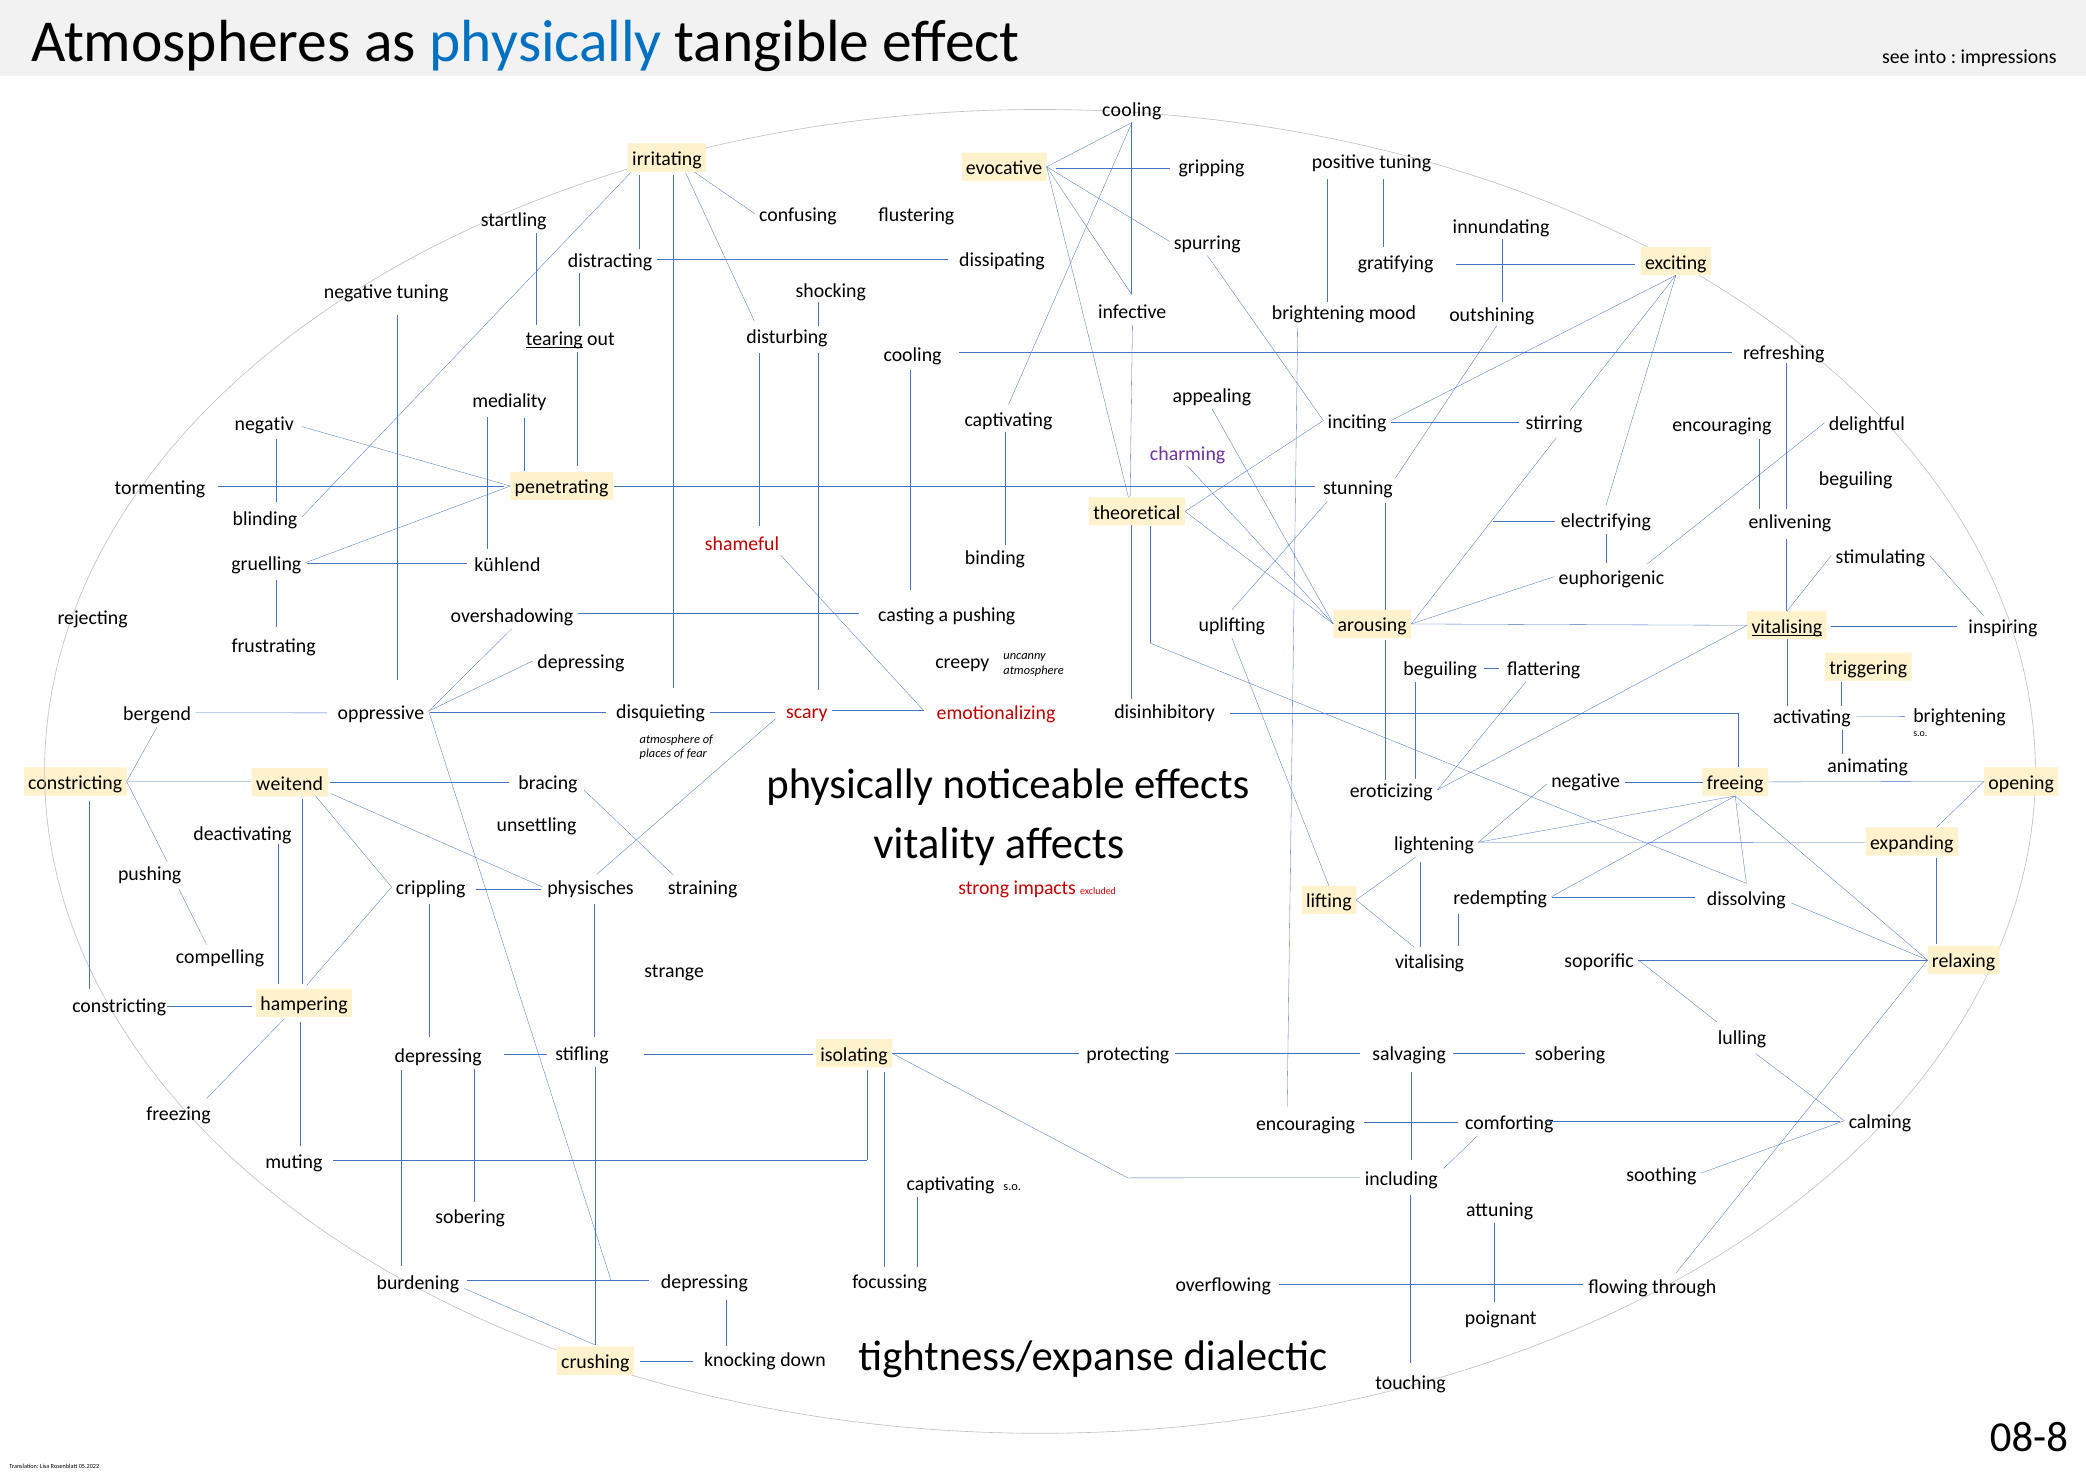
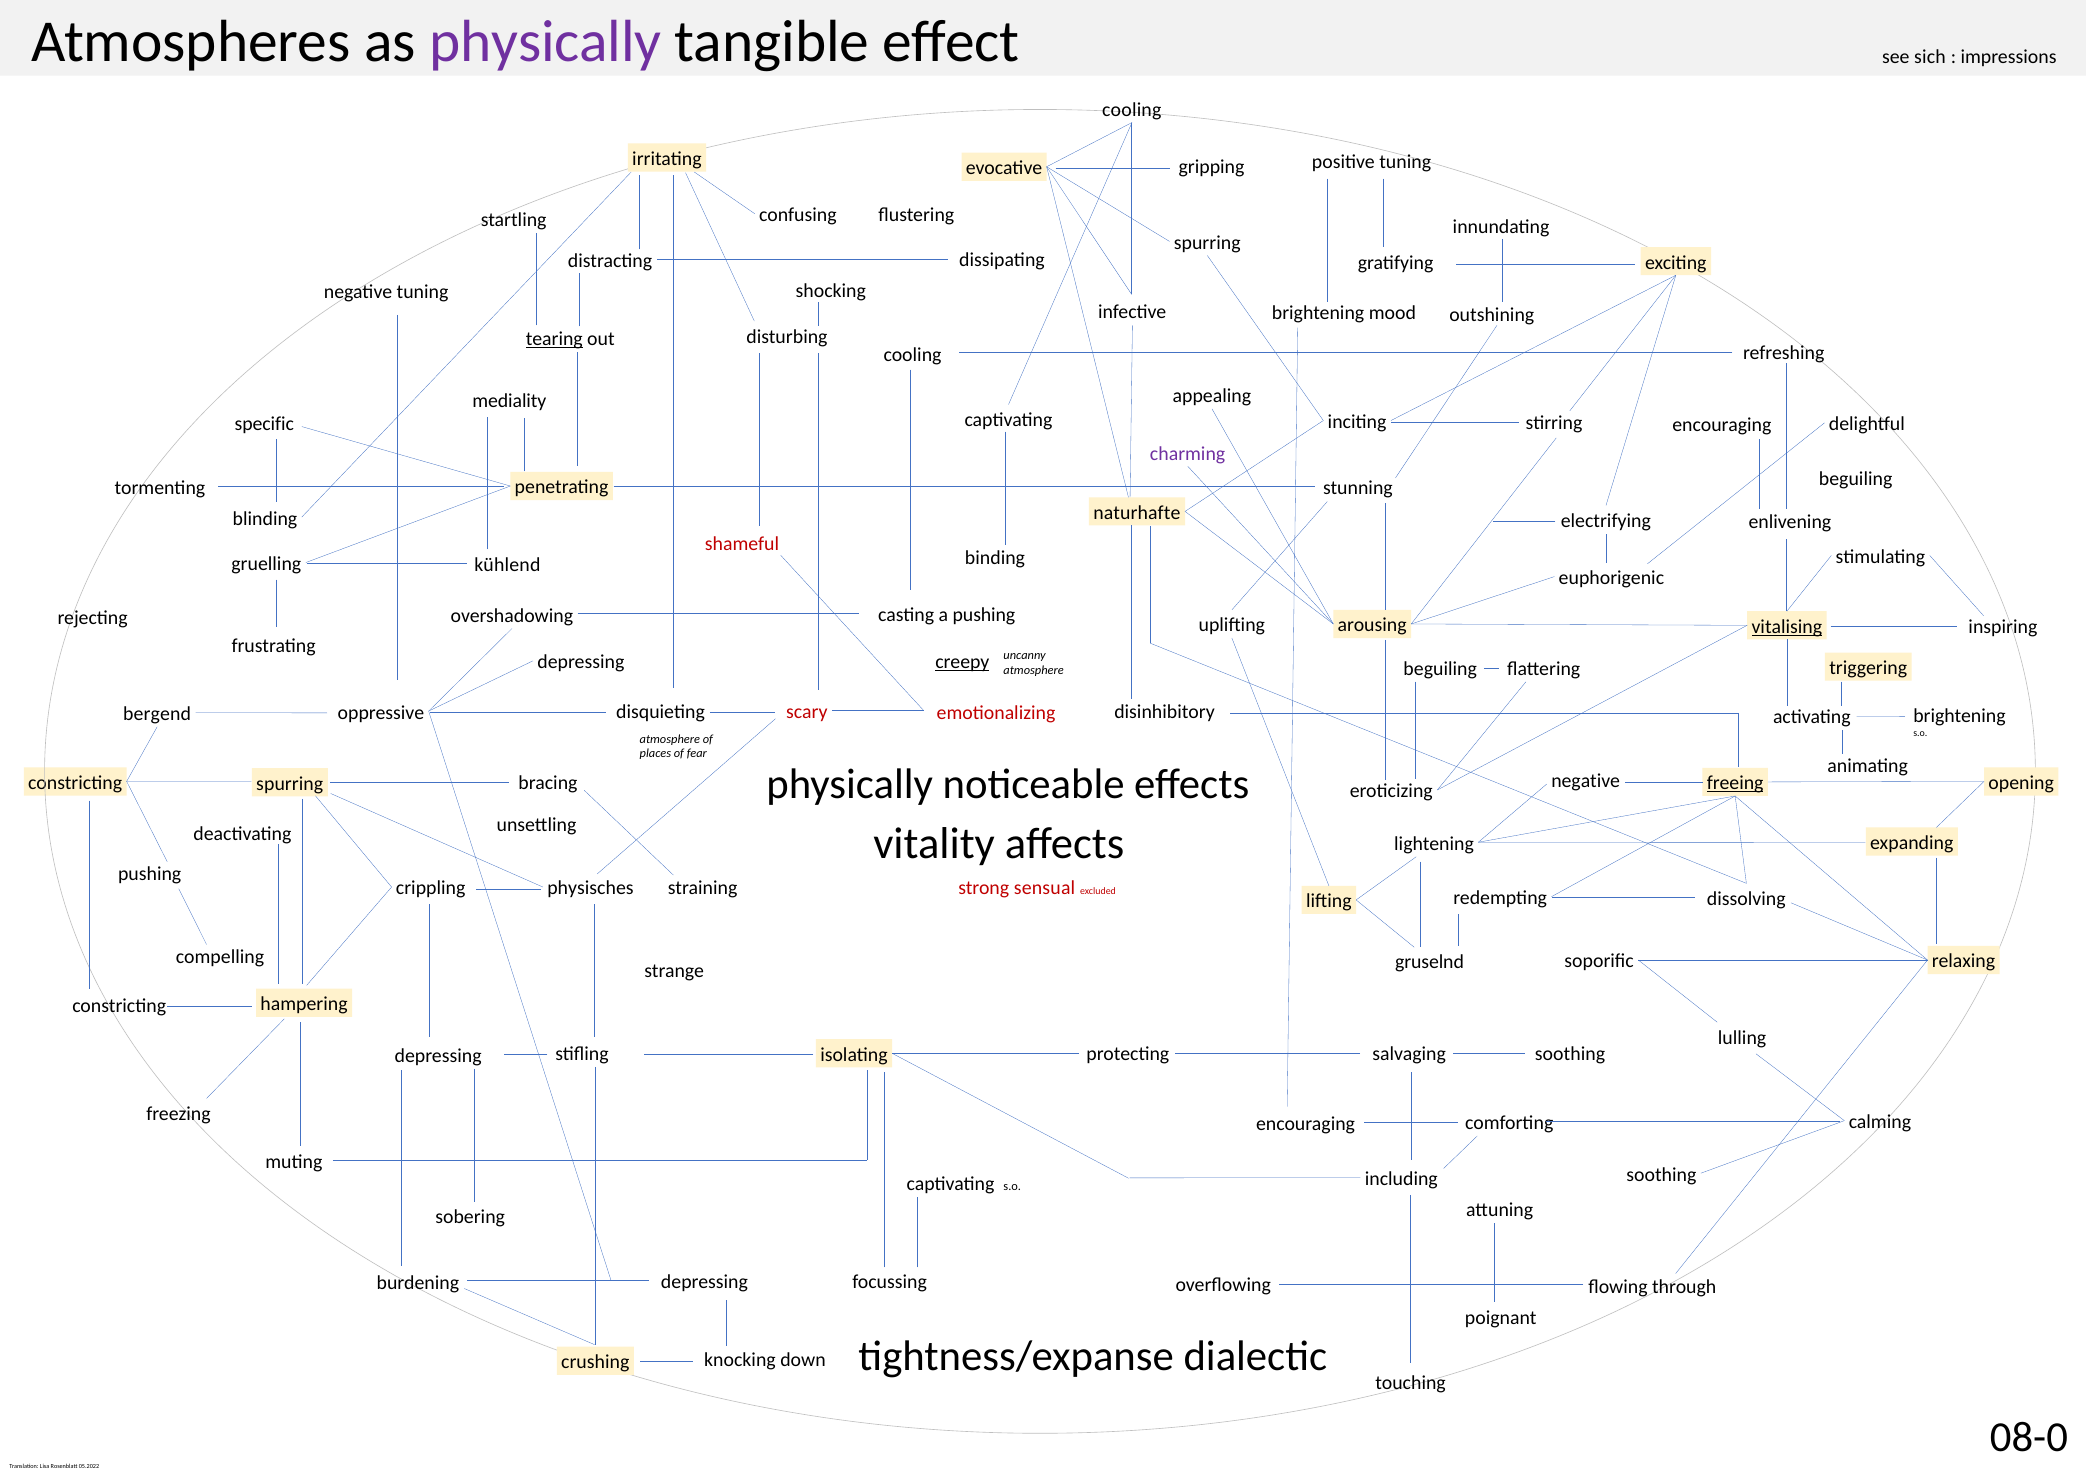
physically colour: blue -> purple (545, 42)
into: into -> sich (1930, 57)
negativ: negativ -> specific (264, 424)
theoretical: theoretical -> naturhafte (1137, 513)
creepy underline: none -> present (962, 662)
freeing underline: none -> present (1735, 783)
weitend: weitend -> spurring (290, 784)
impacts: impacts -> sensual (1045, 888)
vitalising: vitalising -> gruselnd (1430, 962)
sobering: sobering -> soothing (1570, 1054)
08-8: 08-8 -> 08-0 (2029, 1437)
